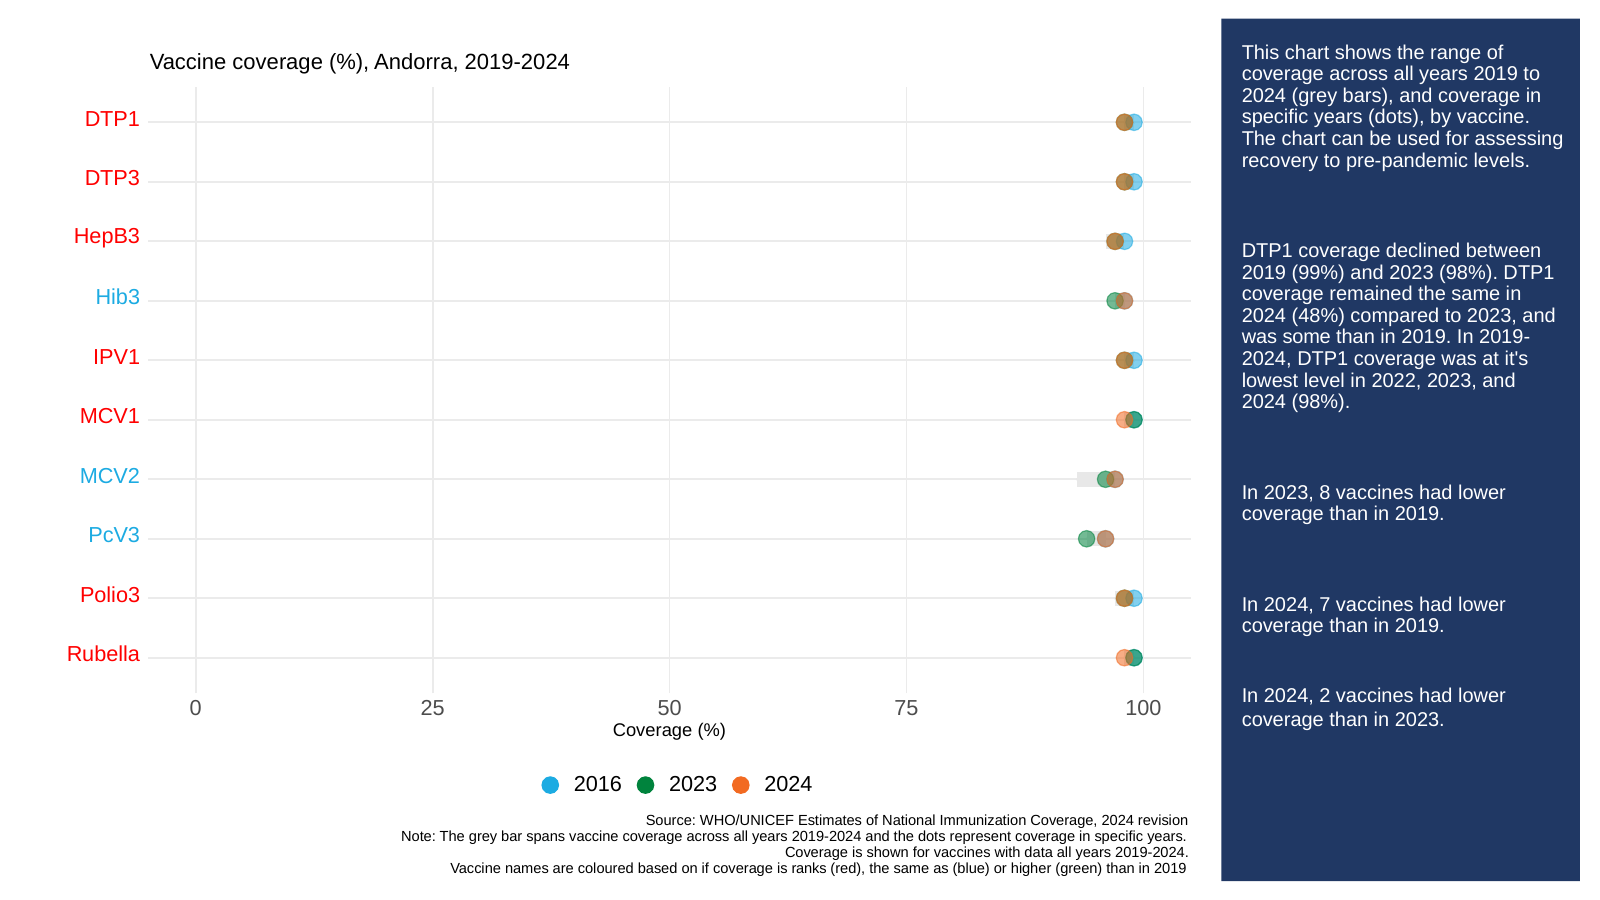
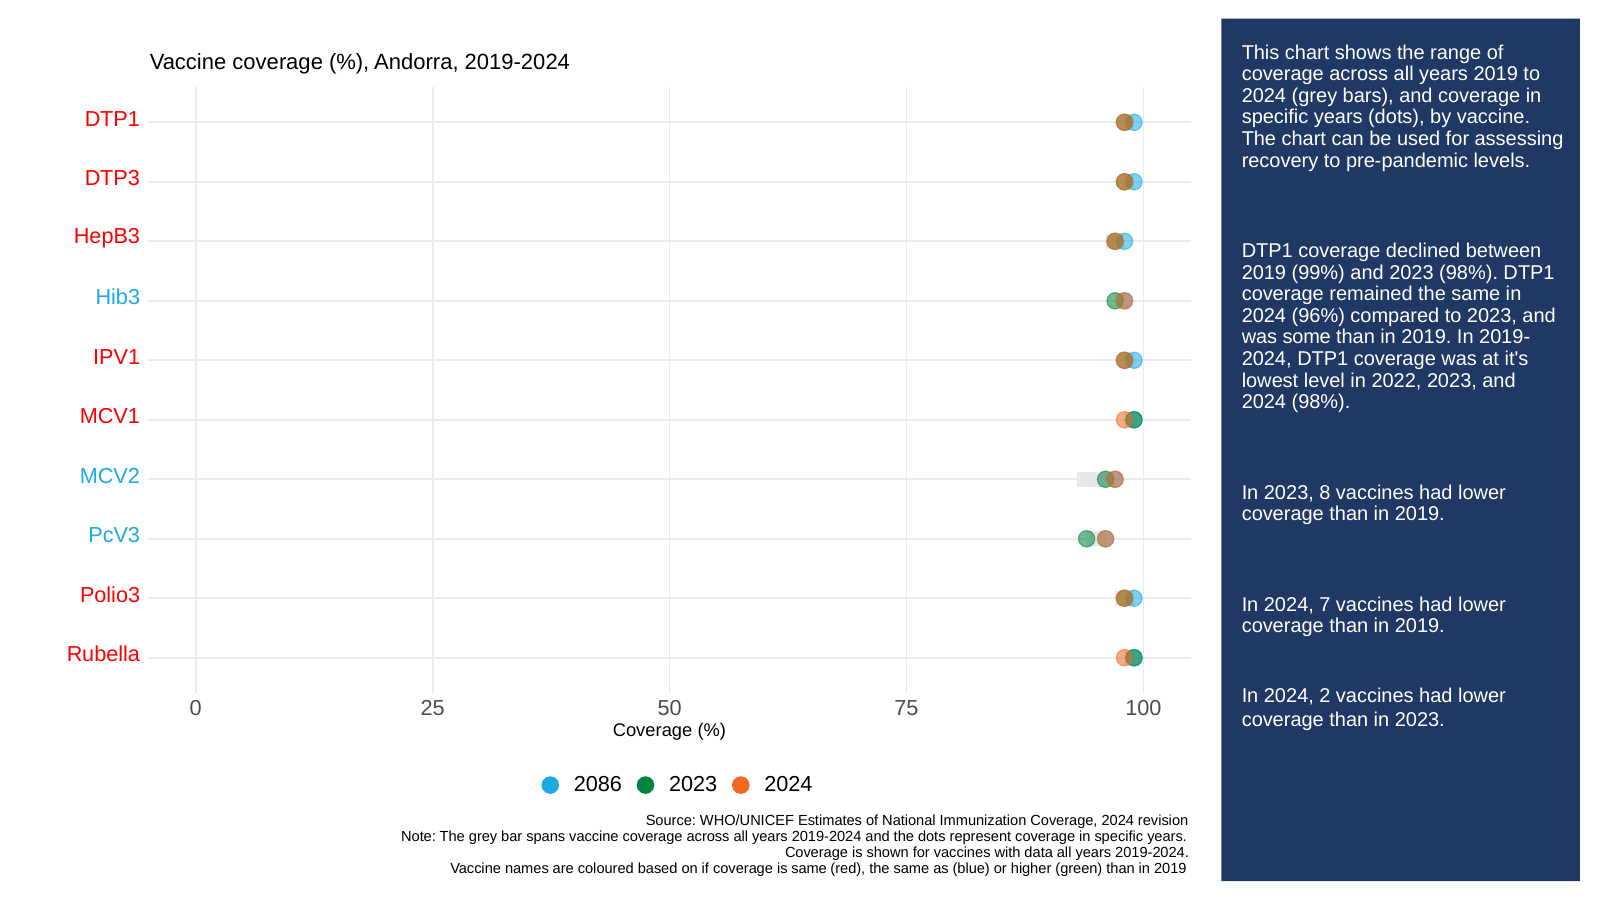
48%: 48% -> 96% (1318, 316)
2016: 2016 -> 2086 (598, 784)
is ranks: ranks -> same (809, 868)
